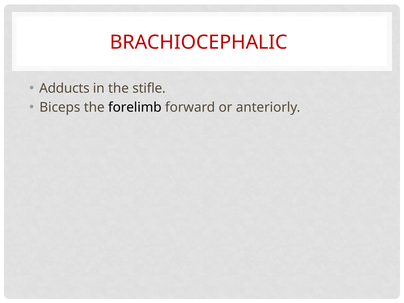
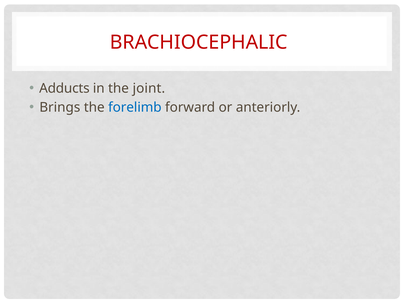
stifle: stifle -> joint (149, 88)
Biceps: Biceps -> Brings (60, 107)
forelimb colour: black -> blue (135, 107)
